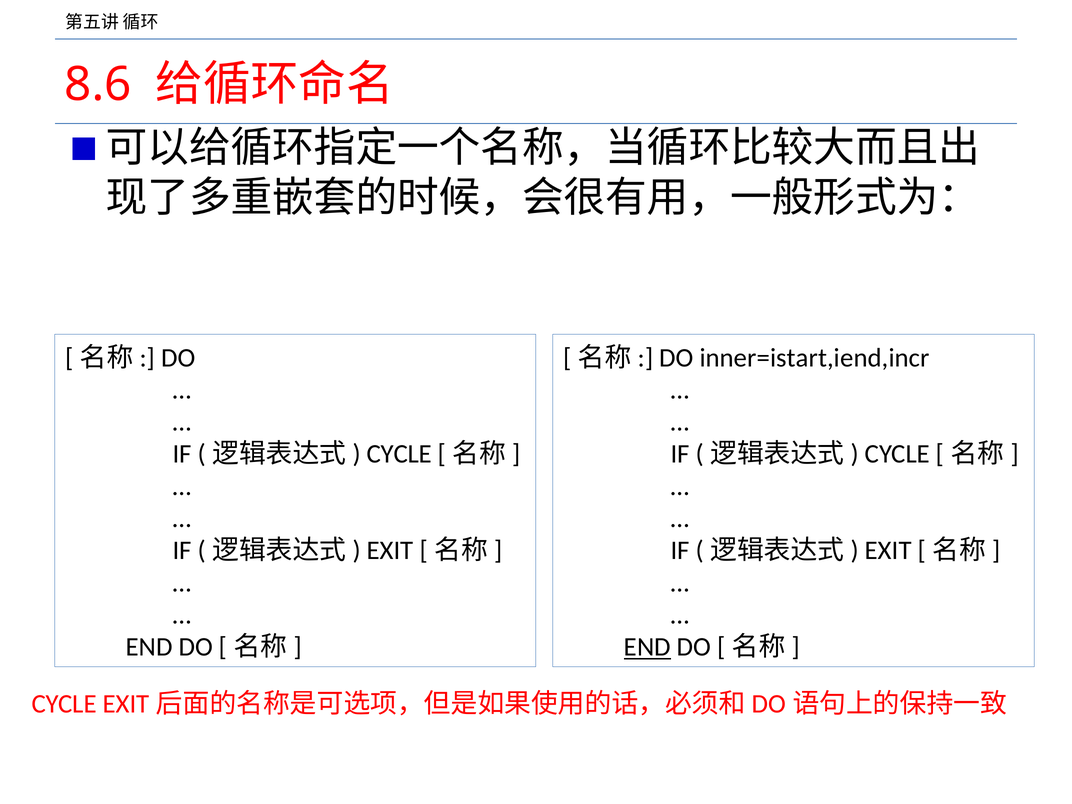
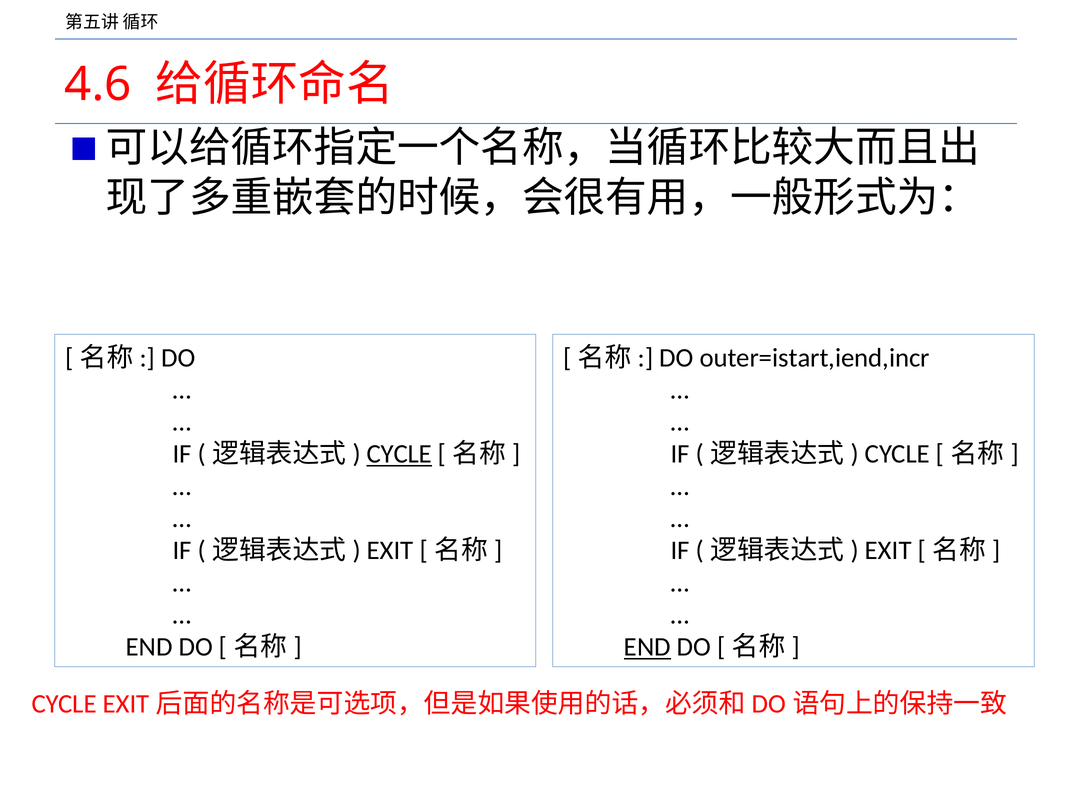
8.6: 8.6 -> 4.6 (98, 85)
inner=istart,iend,incr: inner=istart,iend,incr -> outer=istart,iend,incr (815, 358)
CYCLE underline: none -> present (399, 454)
